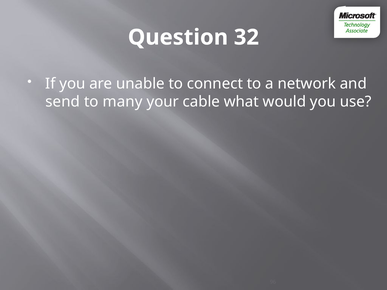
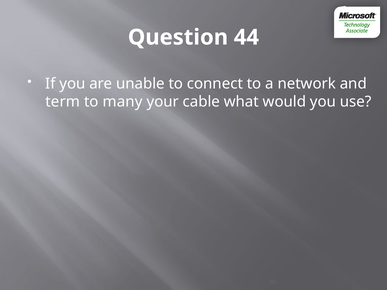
32: 32 -> 44 (246, 37)
send: send -> term (63, 102)
